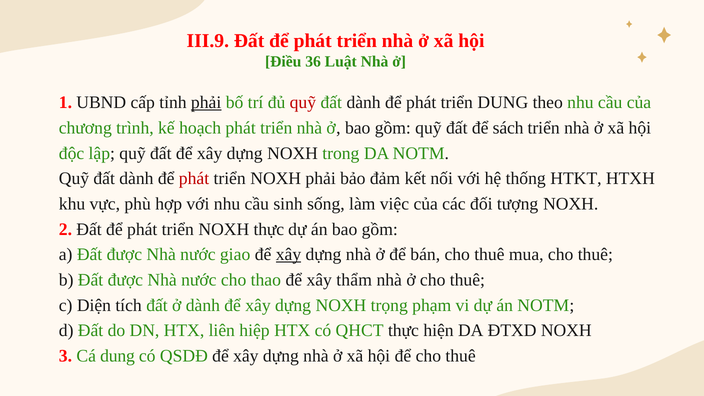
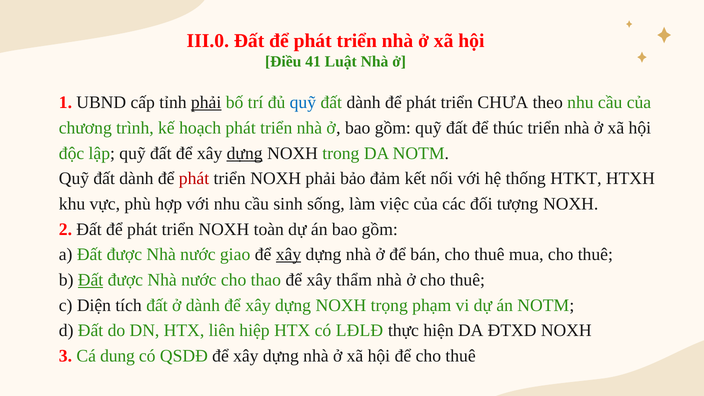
III.9: III.9 -> III.0 (208, 41)
36: 36 -> 41 (313, 61)
quỹ colour: red -> blue (303, 103)
triển DUNG: DUNG -> CHƯA (503, 103)
sách: sách -> thúc (508, 128)
dựng underline: none -> present (245, 153)
NOXH thực: thực -> toàn (269, 229)
Đất underline: none -> present (91, 280)
QHCT: QHCT -> LĐLĐ (359, 331)
